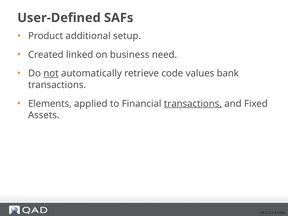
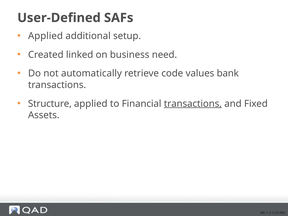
Product: Product -> Applied (45, 36)
not underline: present -> none (51, 73)
Elements: Elements -> Structure (50, 104)
